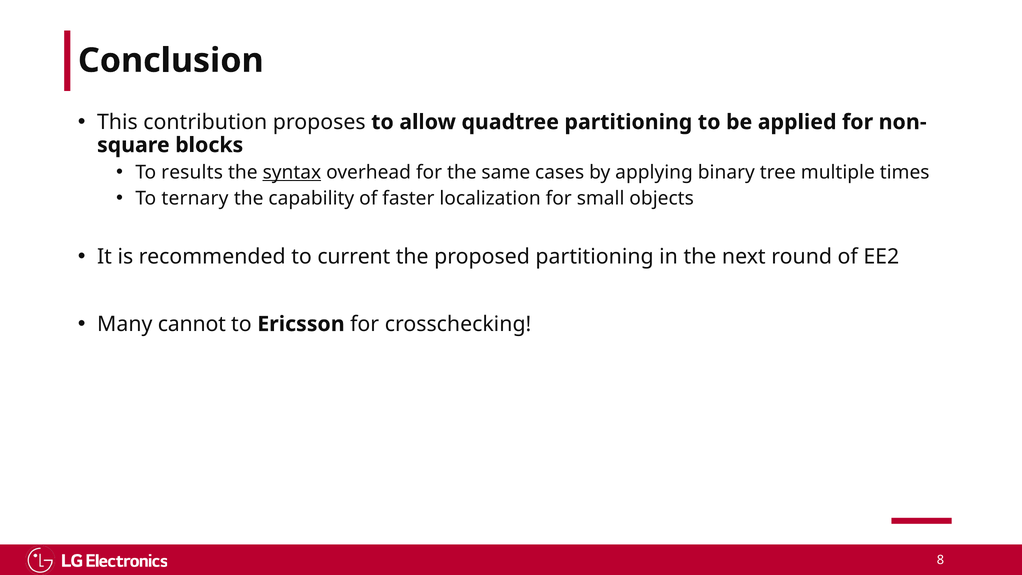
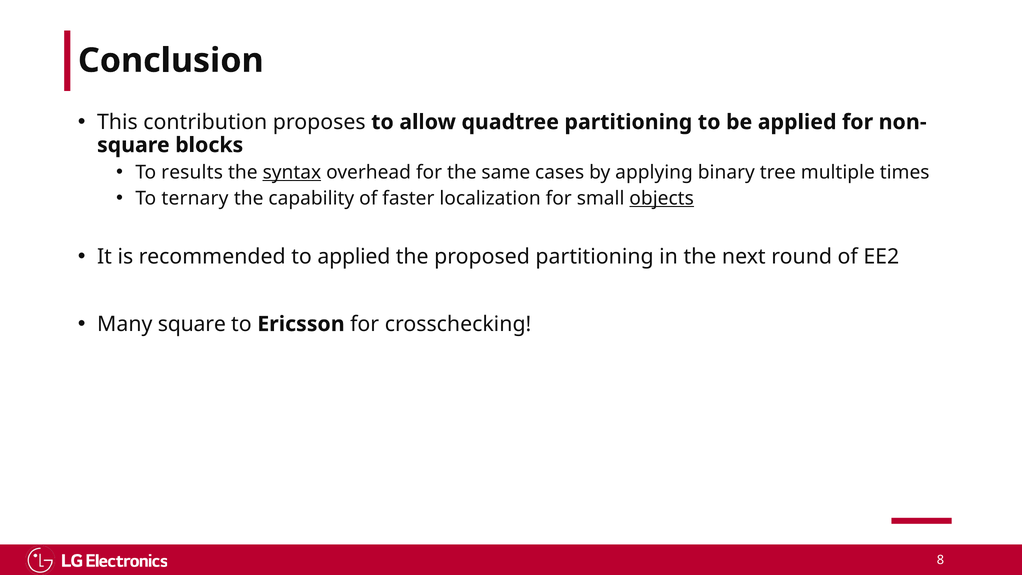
objects underline: none -> present (662, 198)
to current: current -> applied (354, 257)
Many cannot: cannot -> square (192, 324)
